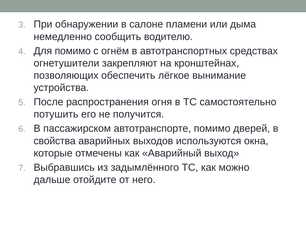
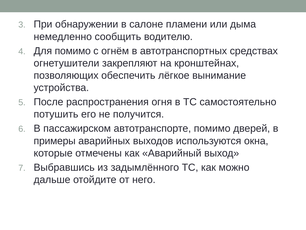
свойства: свойства -> примеры (55, 141)
